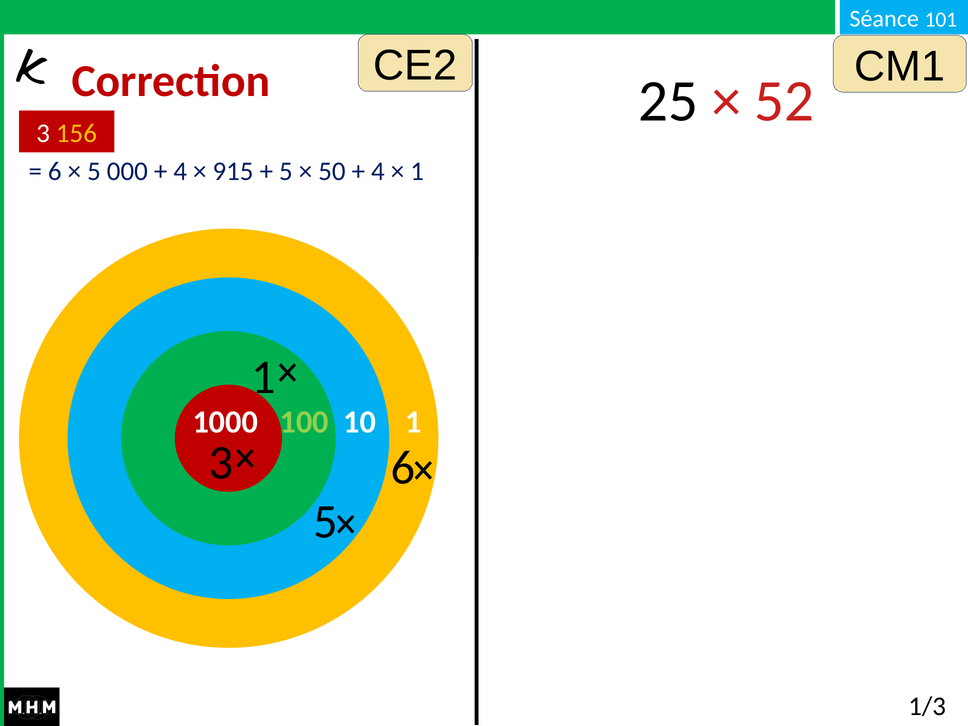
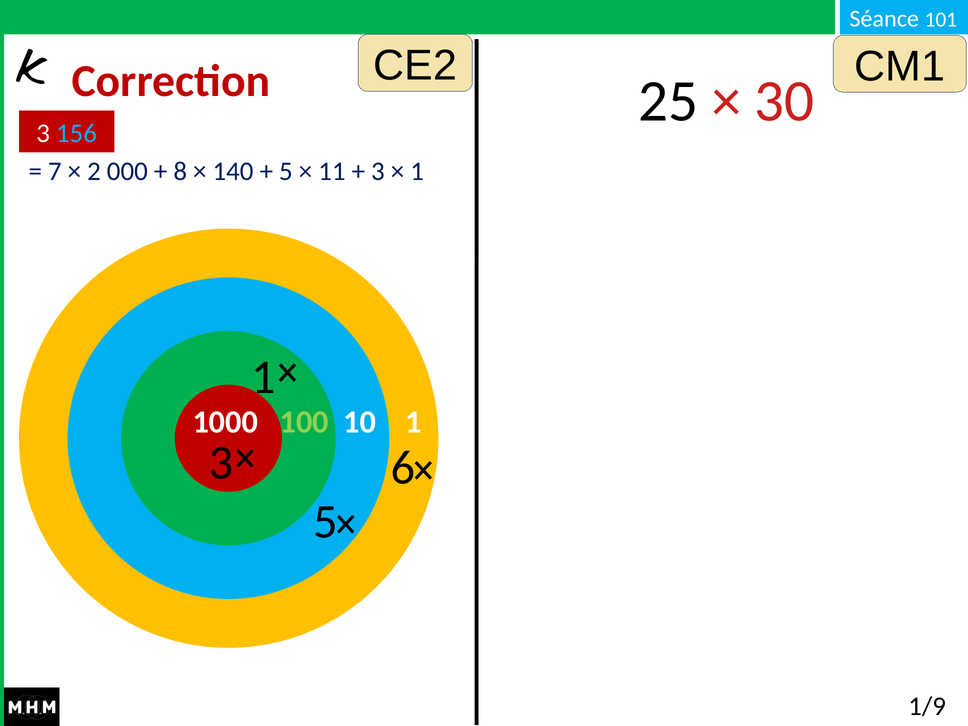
52: 52 -> 30 (784, 101)
156 colour: yellow -> light blue (76, 133)
6: 6 -> 7 (55, 171)
5: 5 -> 2 (94, 171)
4: 4 -> 8 (180, 171)
915: 915 -> 140 (233, 171)
50: 50 -> 11 (332, 171)
4: 4 -> 3 (378, 171)
1/3: 1/3 -> 1/9 (927, 706)
